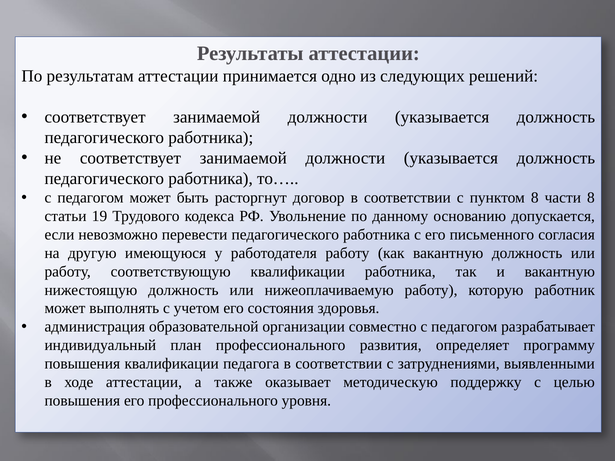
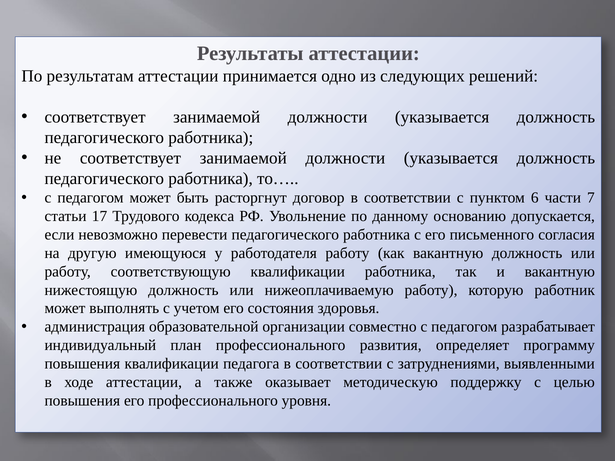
пунктом 8: 8 -> 6 (535, 198)
части 8: 8 -> 7 (591, 198)
19: 19 -> 17 (100, 216)
